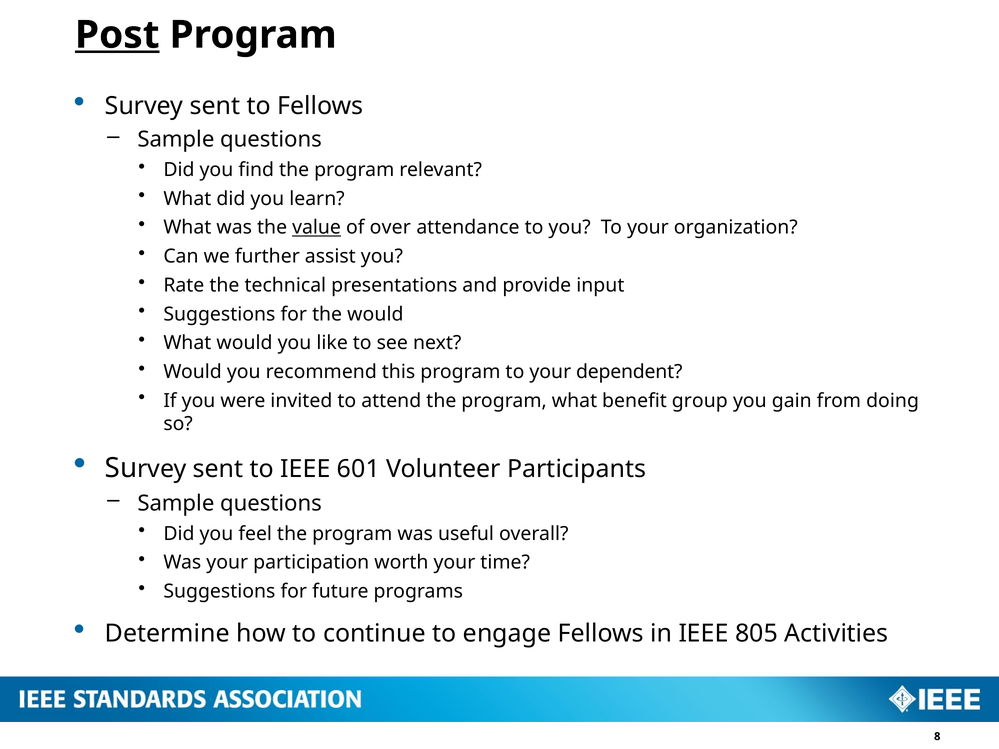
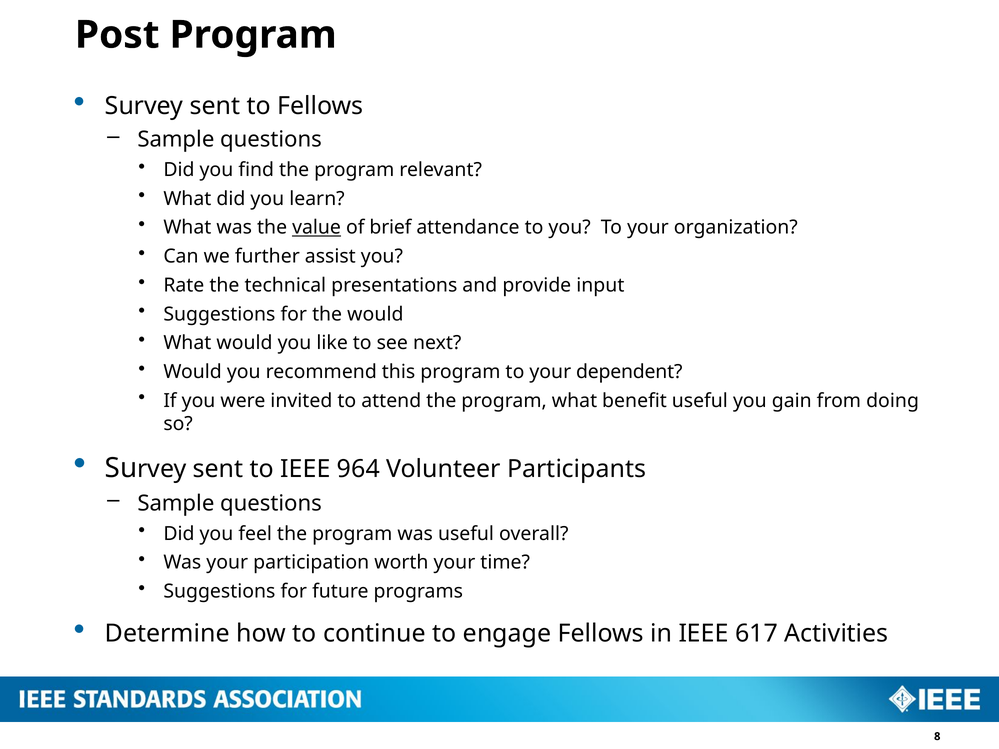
Post underline: present -> none (117, 35)
over: over -> brief (390, 228)
benefit group: group -> useful (700, 401)
601: 601 -> 964 (358, 469)
805: 805 -> 617 (757, 634)
